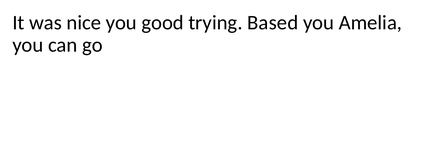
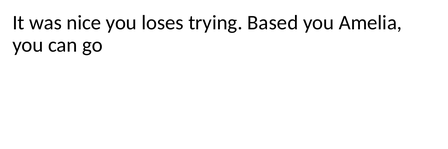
good: good -> loses (163, 23)
